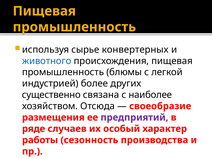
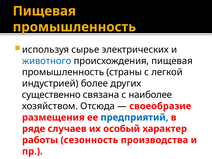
конвертерных: конвертерных -> электрических (135, 50)
блюмы: блюмы -> страны (124, 72)
предприятий colour: purple -> blue (134, 117)
